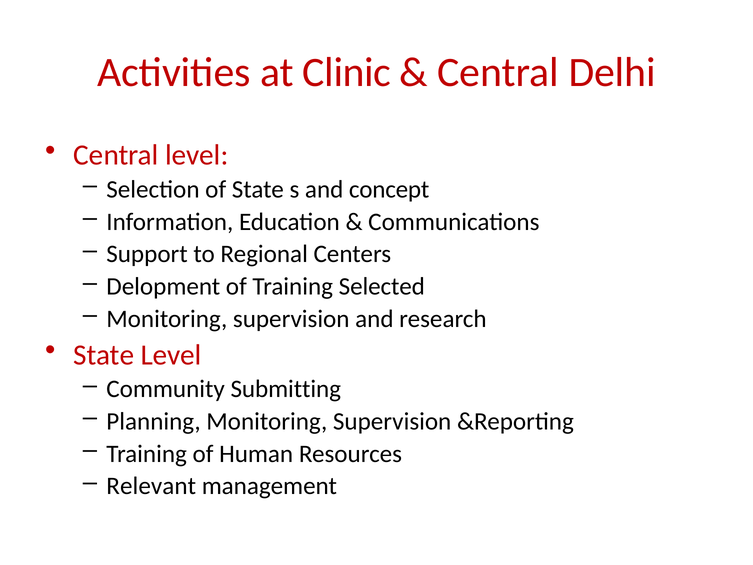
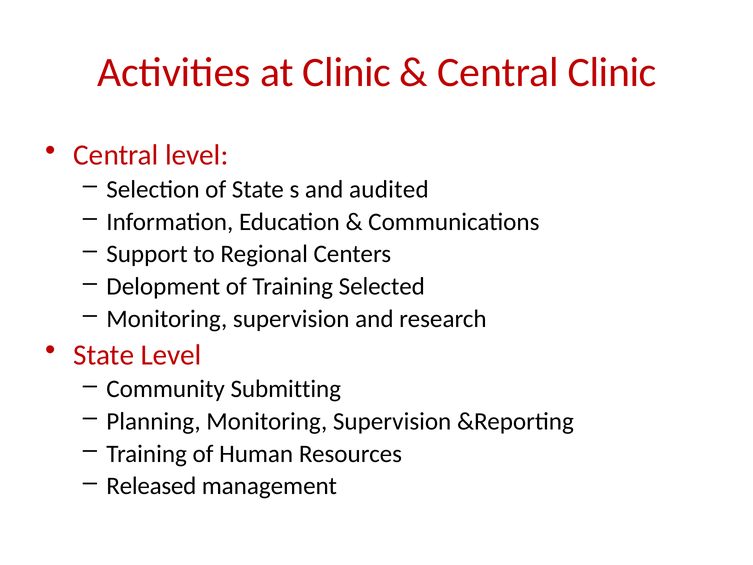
Central Delhi: Delhi -> Clinic (612, 73)
concept: concept -> audited (389, 189)
Relevant: Relevant -> Released (151, 486)
